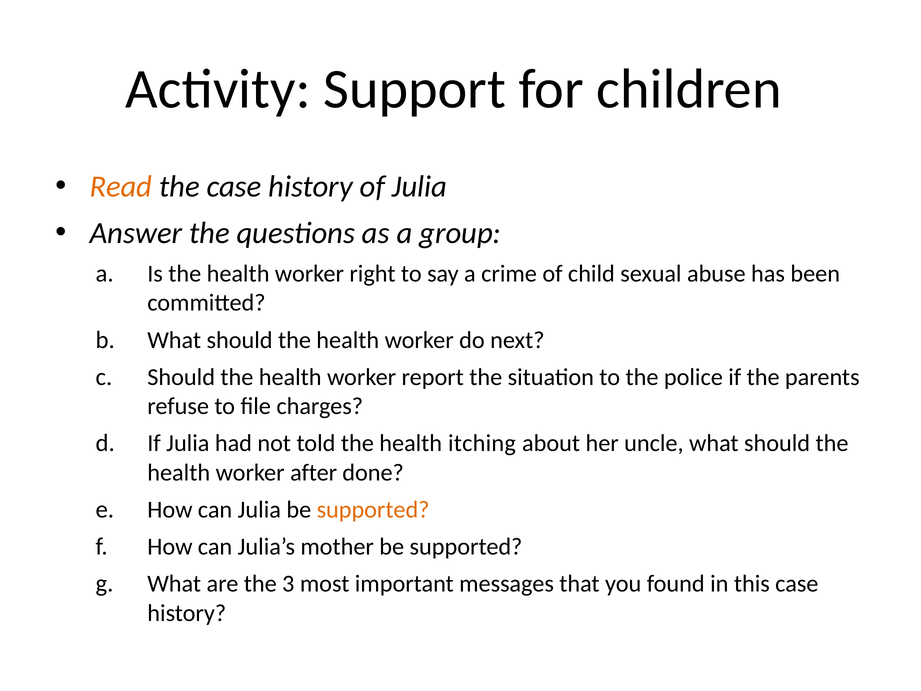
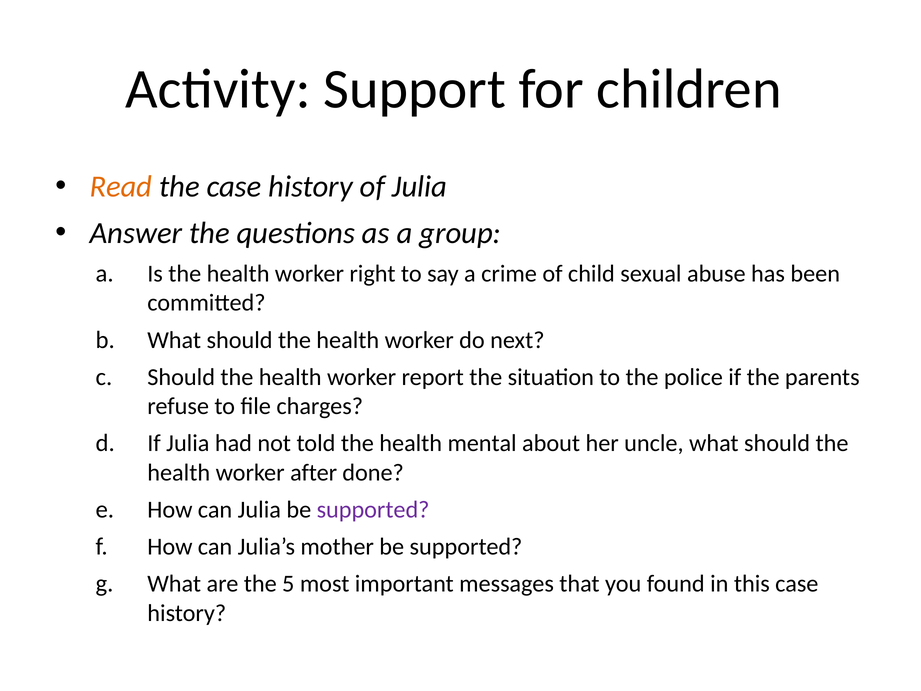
itching: itching -> mental (482, 443)
supported colour: orange -> purple (373, 509)
3: 3 -> 5 (288, 584)
